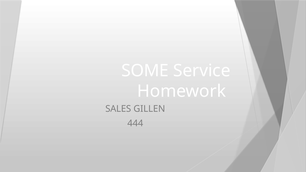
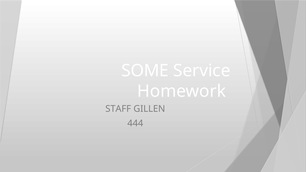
SALES: SALES -> STAFF (118, 109)
